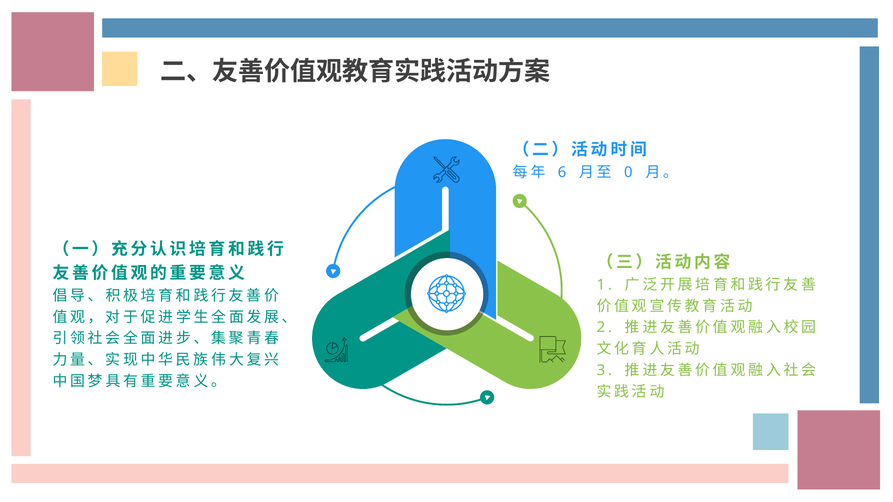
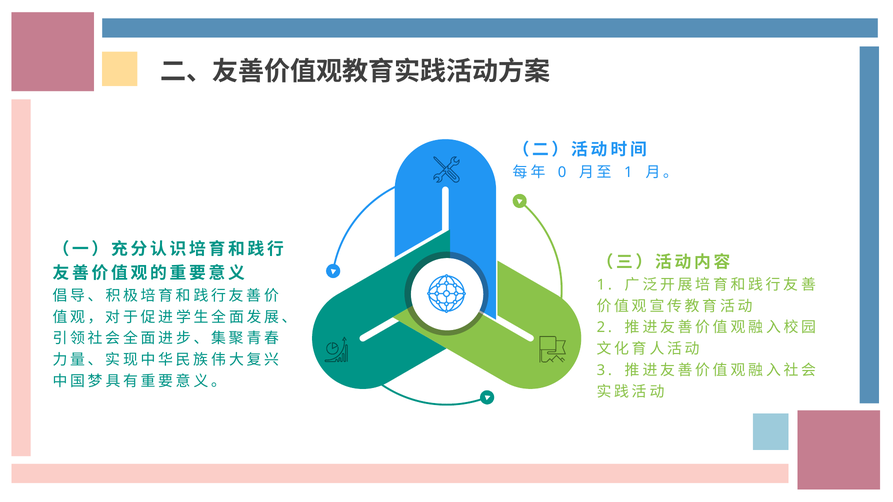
6: 6 -> 0 (562, 172)
0: 0 -> 1 (628, 172)
